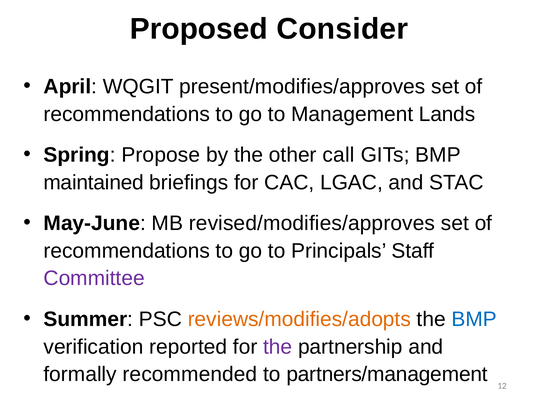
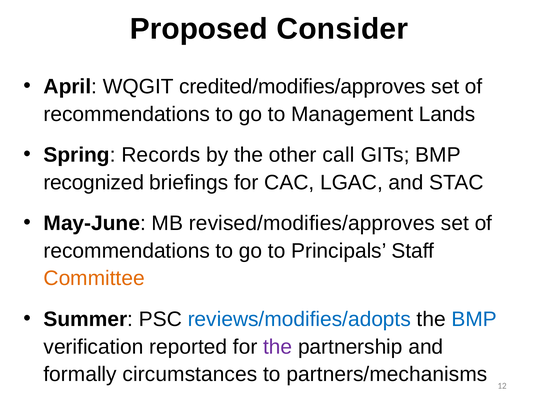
present/modifies/approves: present/modifies/approves -> credited/modifies/approves (302, 87)
Propose: Propose -> Records (161, 155)
maintained: maintained -> recognized (94, 183)
Committee colour: purple -> orange (94, 279)
reviews/modifies/adopts colour: orange -> blue (299, 319)
recommended: recommended -> circumstances (190, 375)
partners/management: partners/management -> partners/mechanisms (387, 375)
